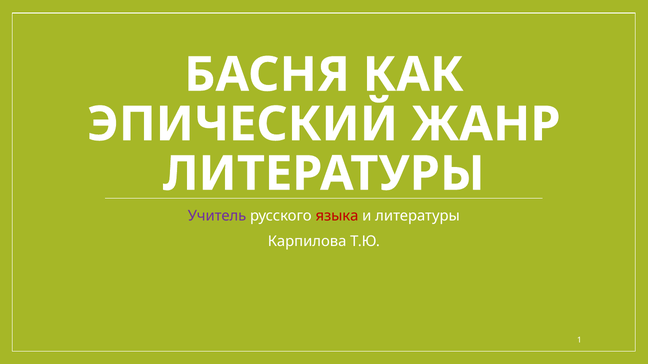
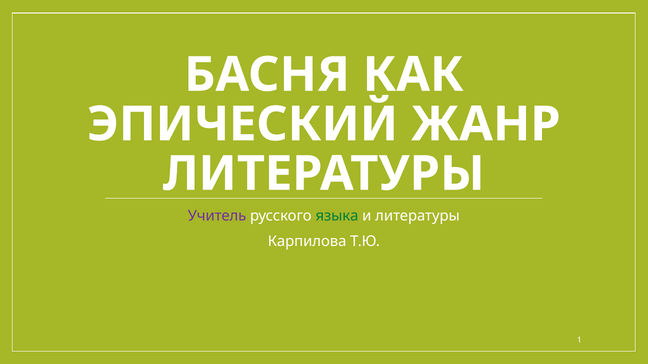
языка colour: red -> green (337, 216)
